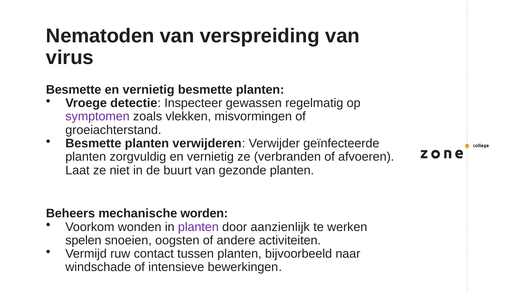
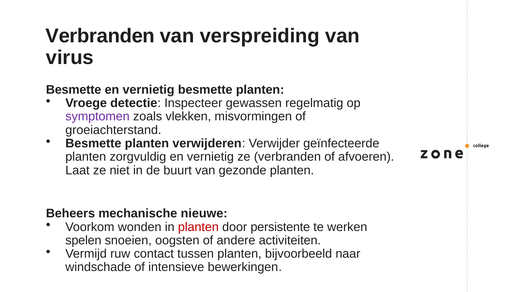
Nematoden: Nematoden -> Verbranden (100, 36)
worden: worden -> nieuwe (204, 213)
planten colour: purple -> red (198, 227)
aanzienlijk: aanzienlijk -> persistente (280, 227)
